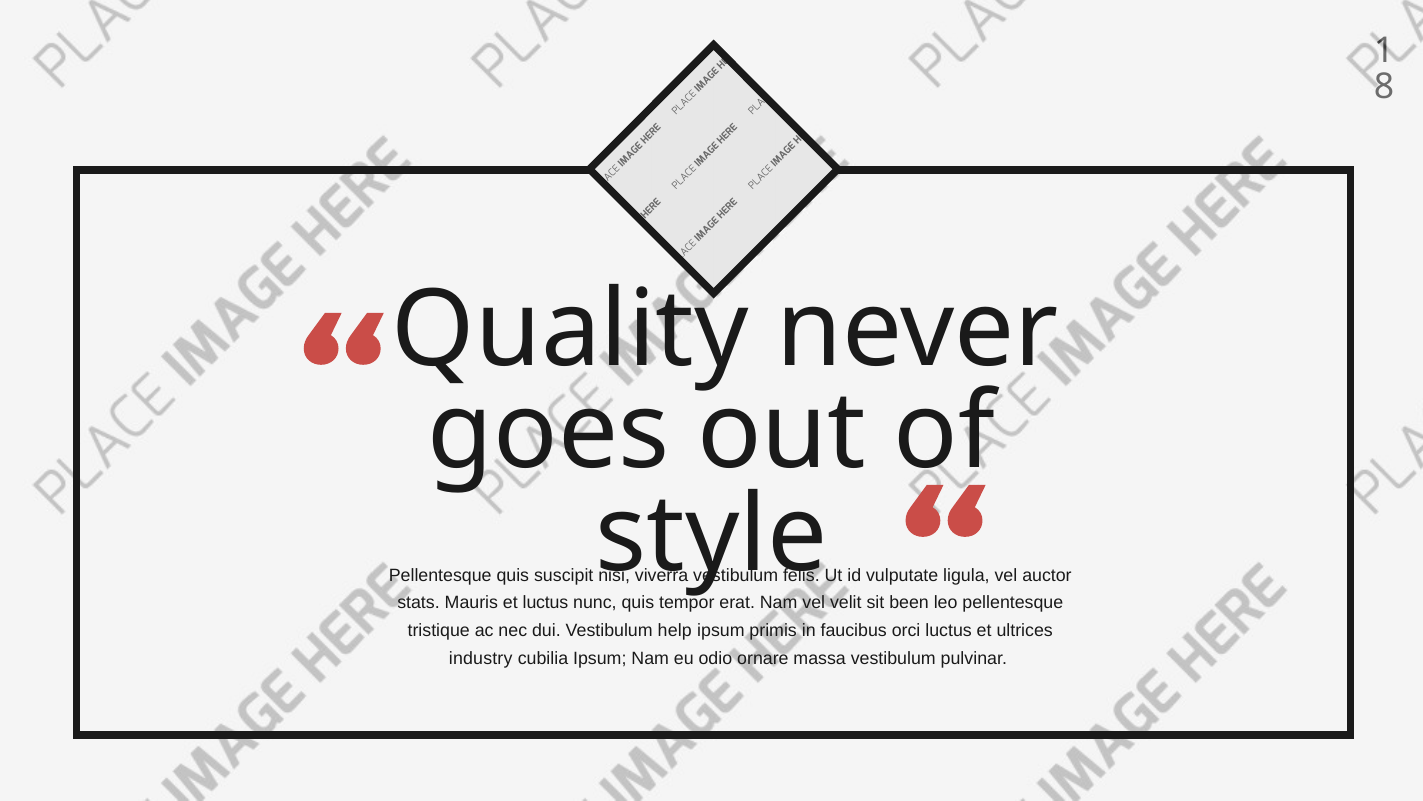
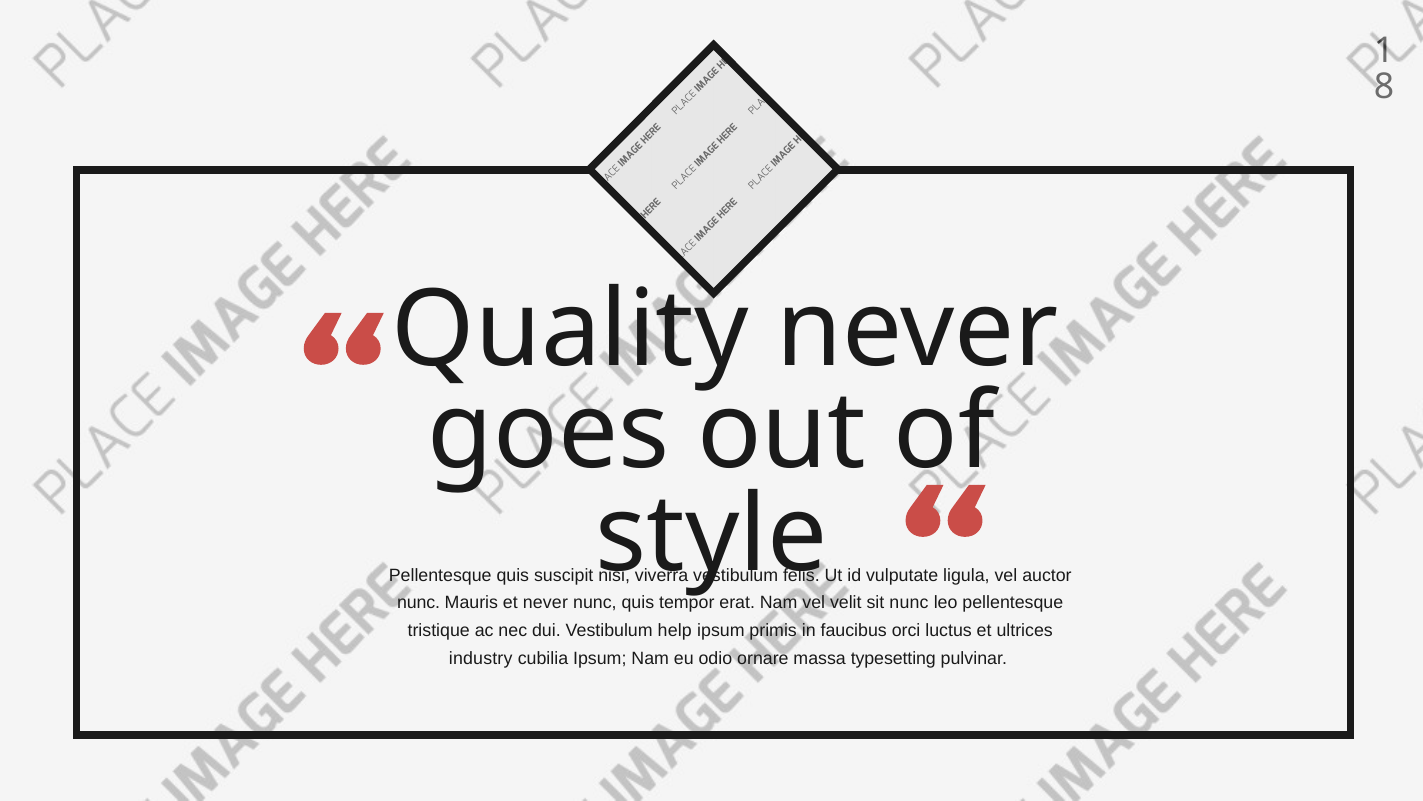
stats: stats -> nunc (419, 603)
et luctus: luctus -> never (545, 603)
sit been: been -> nunc (909, 603)
massa vestibulum: vestibulum -> typesetting (893, 658)
